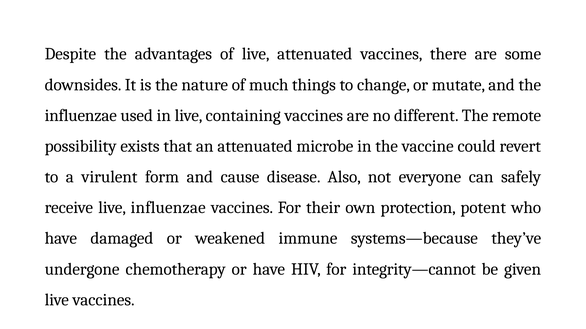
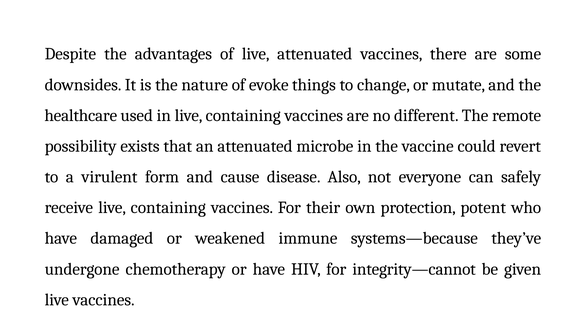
much: much -> evoke (269, 85)
influenzae: influenzae -> healthcare (81, 116)
receive live influenzae: influenzae -> containing (168, 208)
